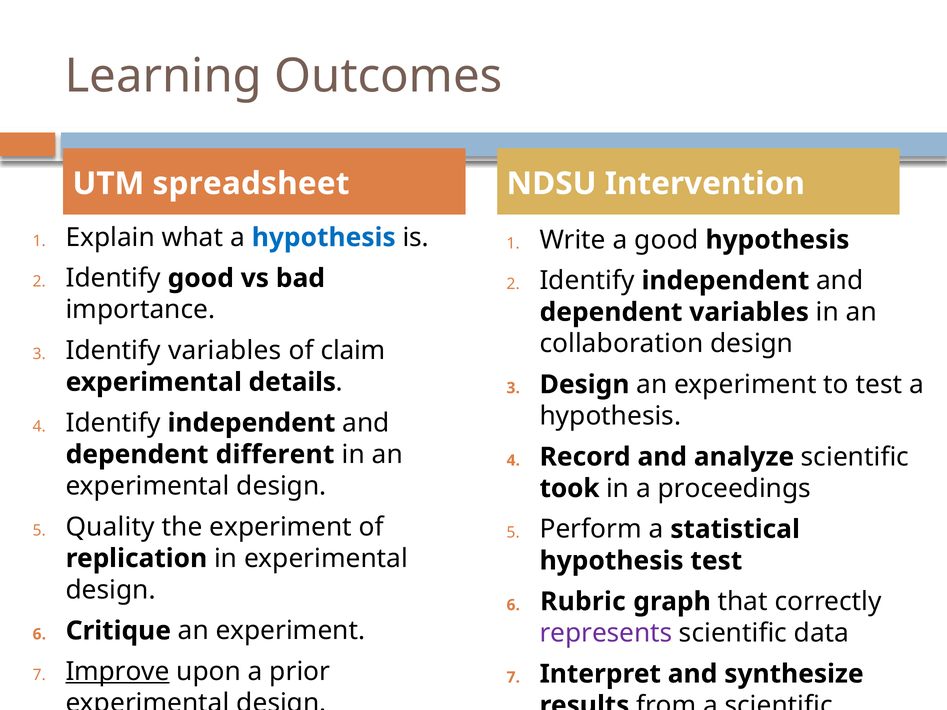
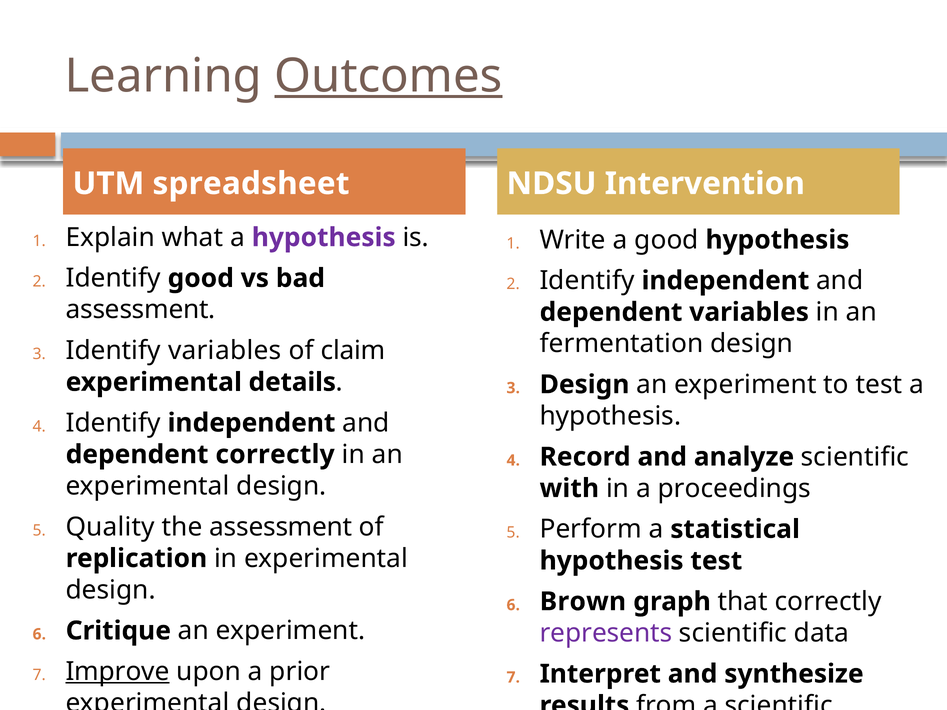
Outcomes underline: none -> present (388, 76)
hypothesis colour: blue -> purple (324, 238)
importance: importance -> assessment (141, 310)
collaboration: collaboration -> fermentation (622, 344)
dependent different: different -> correctly (275, 455)
took: took -> with (569, 489)
the experiment: experiment -> assessment (281, 527)
Rubric: Rubric -> Brown (583, 602)
